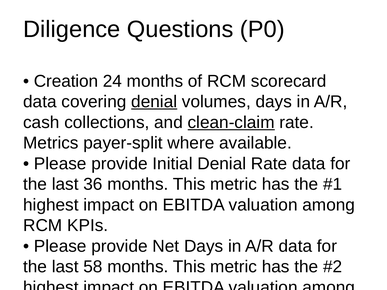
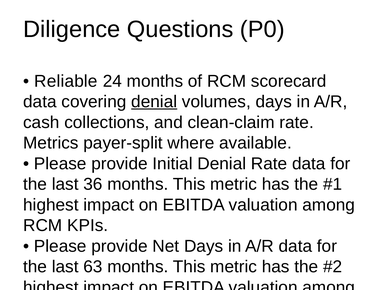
Creation: Creation -> Reliable (66, 81)
clean-claim underline: present -> none (231, 122)
58: 58 -> 63 (93, 267)
